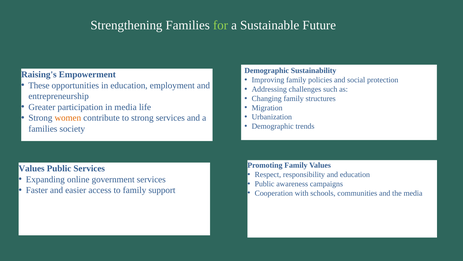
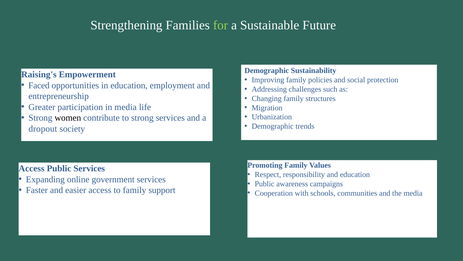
These: These -> Faced (39, 85)
women colour: orange -> black (68, 118)
families: families -> dropout (43, 129)
Values: Values -> Access (32, 168)
